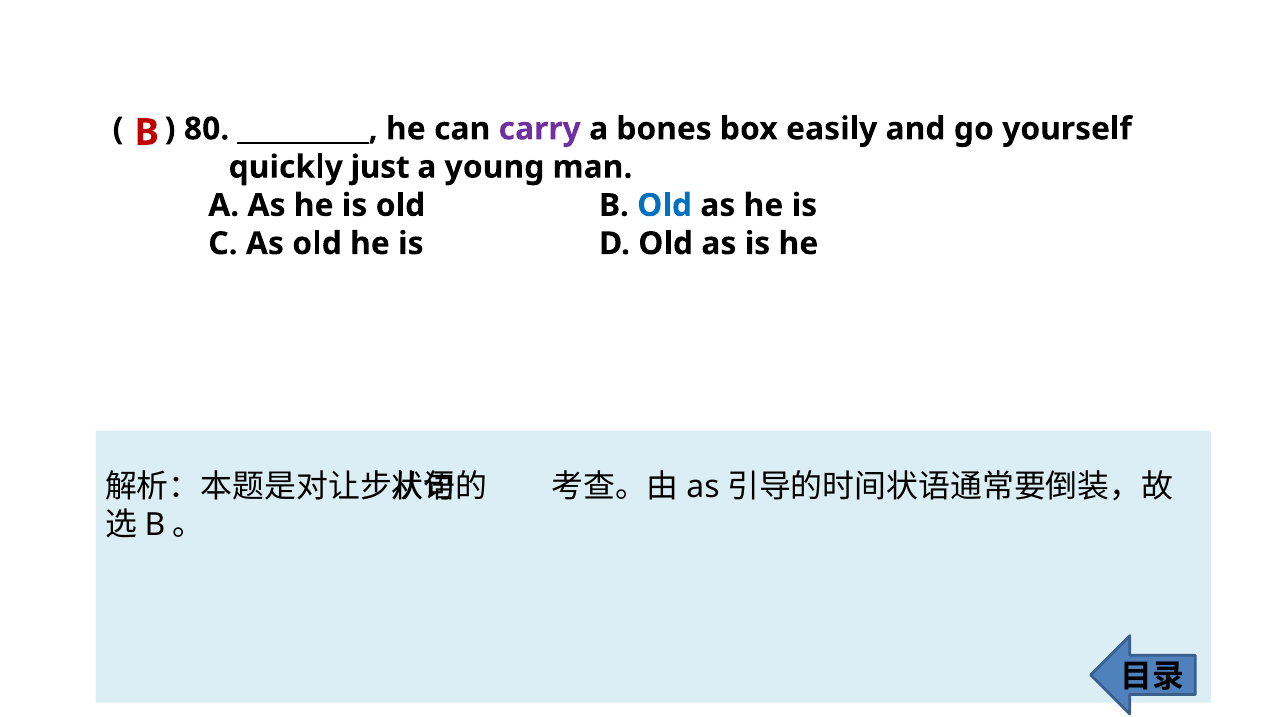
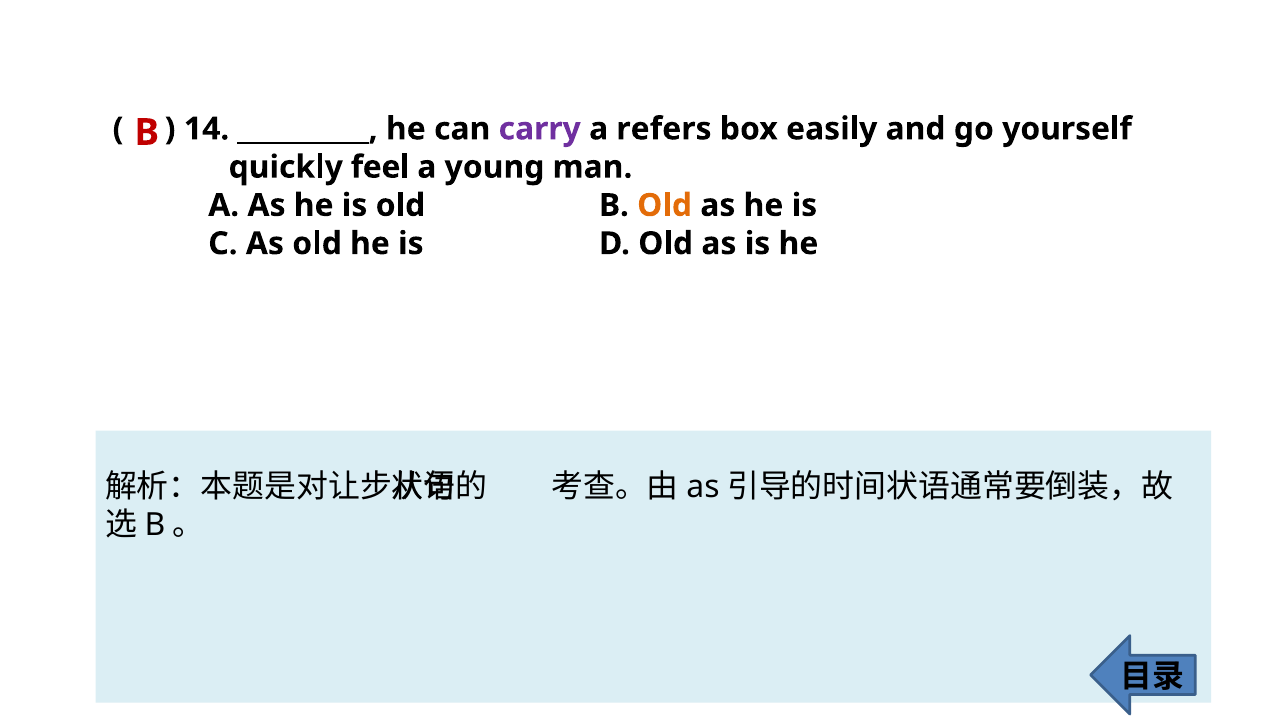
80: 80 -> 14 (207, 129)
bones: bones -> refers (664, 129)
just: just -> feel (380, 167)
Old colour: blue -> orange (665, 205)
